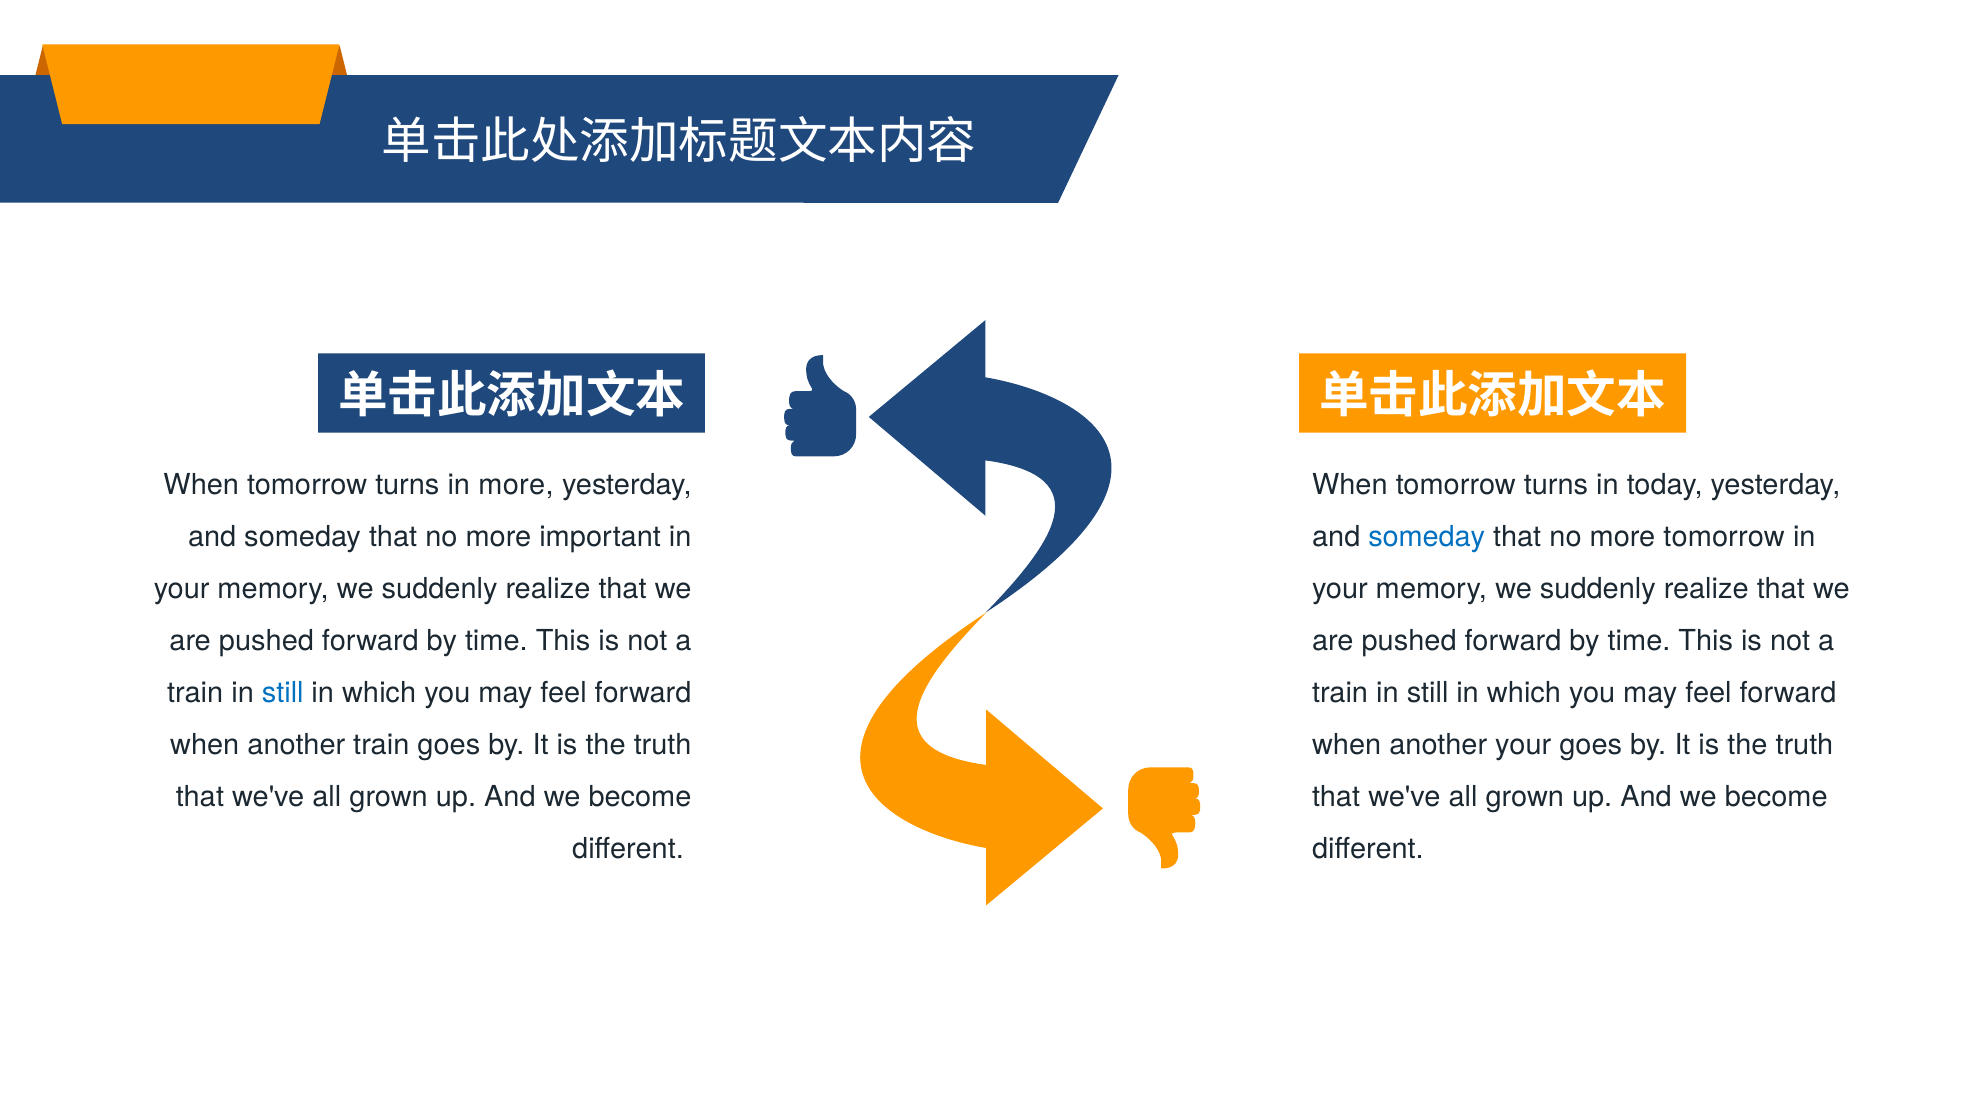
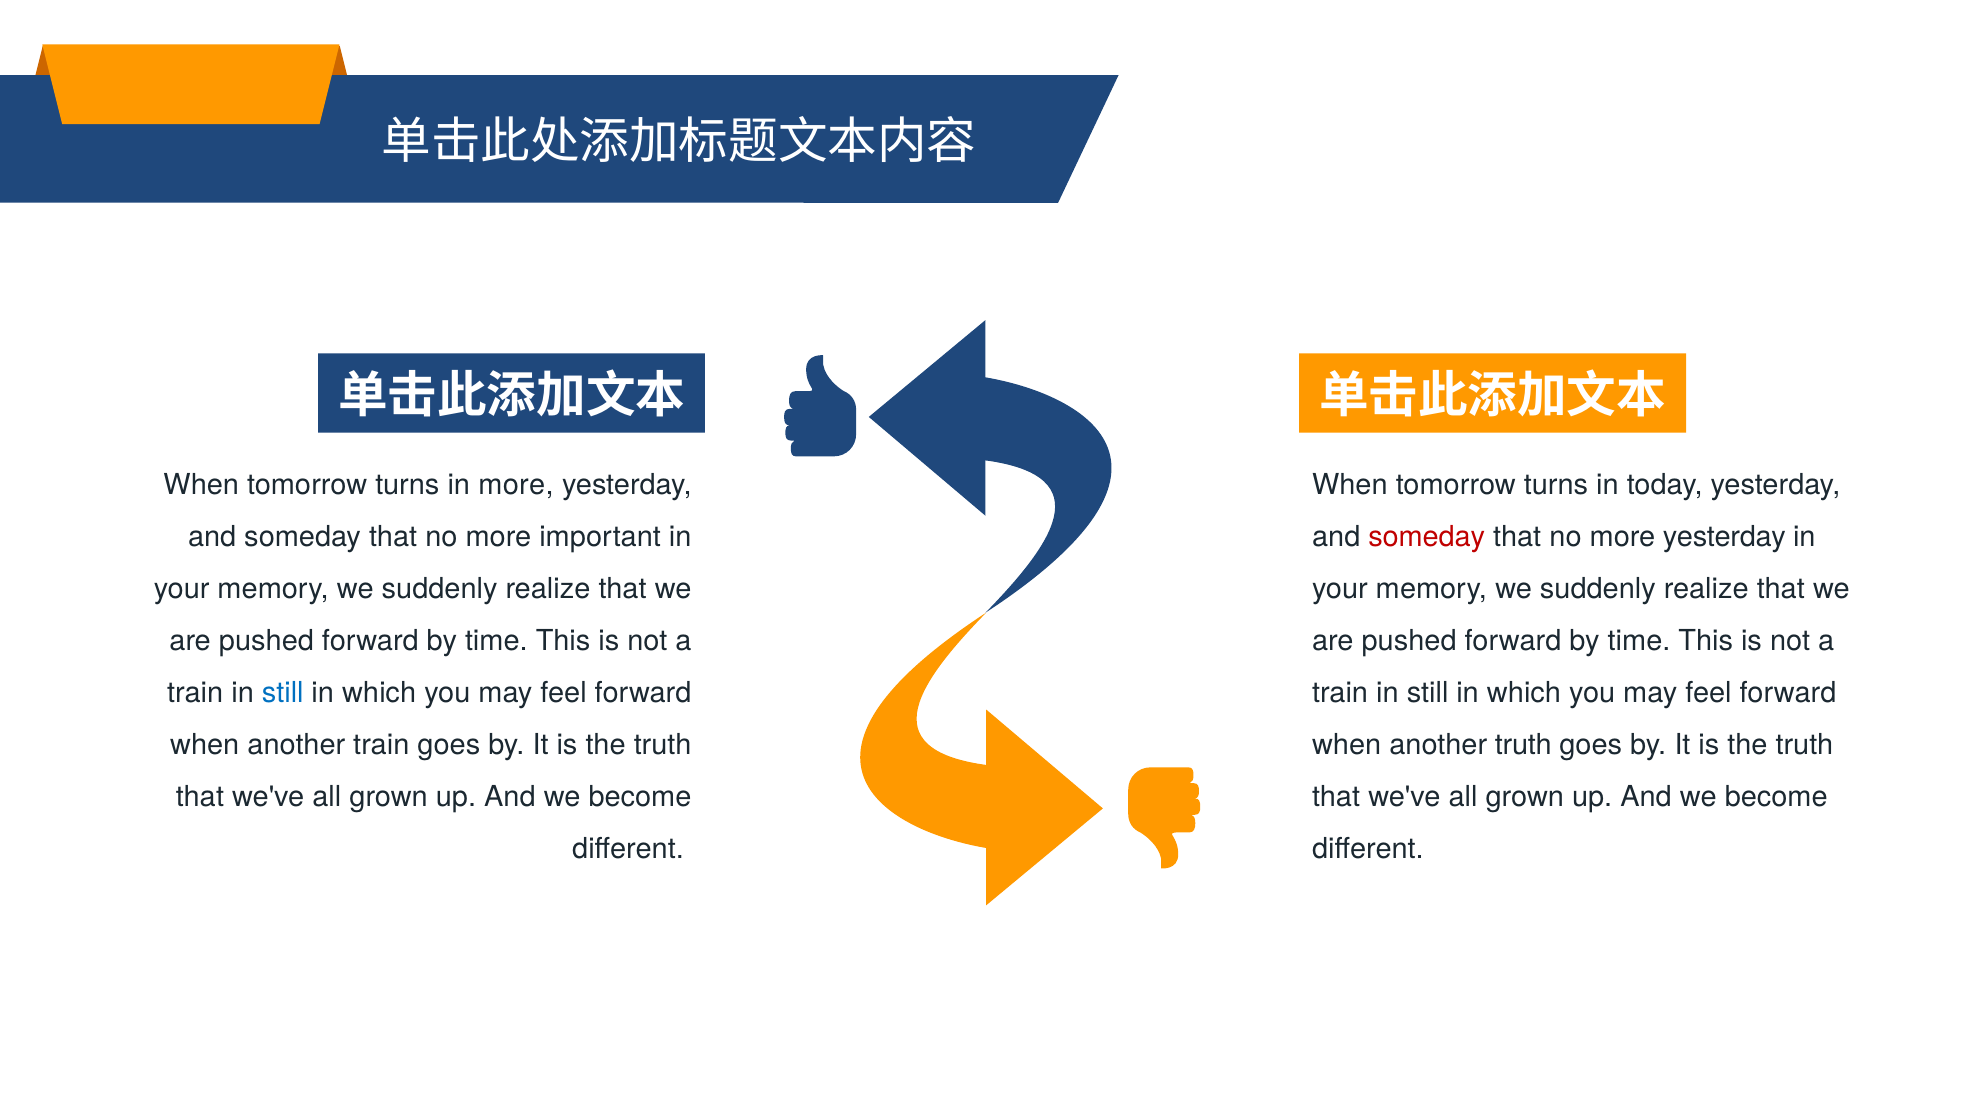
someday colour: blue -> red (1427, 537)
no more tomorrow: tomorrow -> yesterday (1724, 537)
another your: your -> truth (1523, 745)
